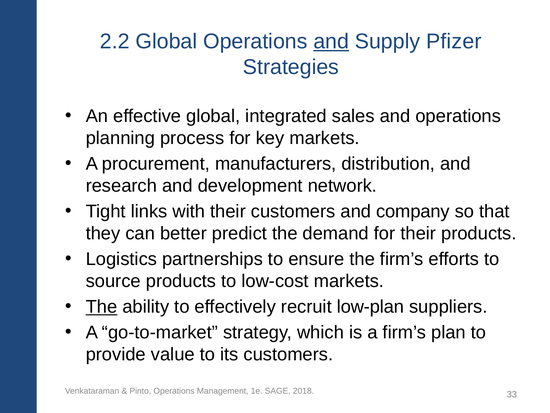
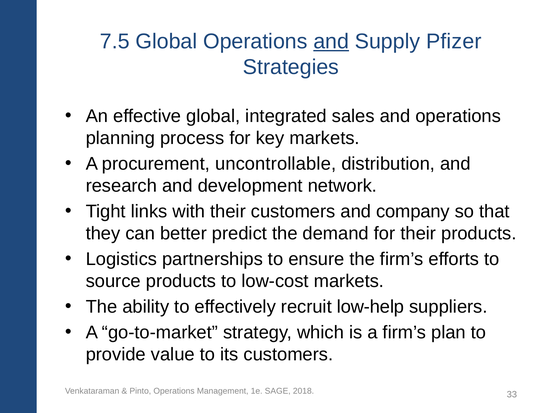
2.2: 2.2 -> 7.5 (115, 41)
manufacturers: manufacturers -> uncontrollable (276, 164)
The underline: present -> none (102, 307)
low-plan: low-plan -> low-help (371, 307)
